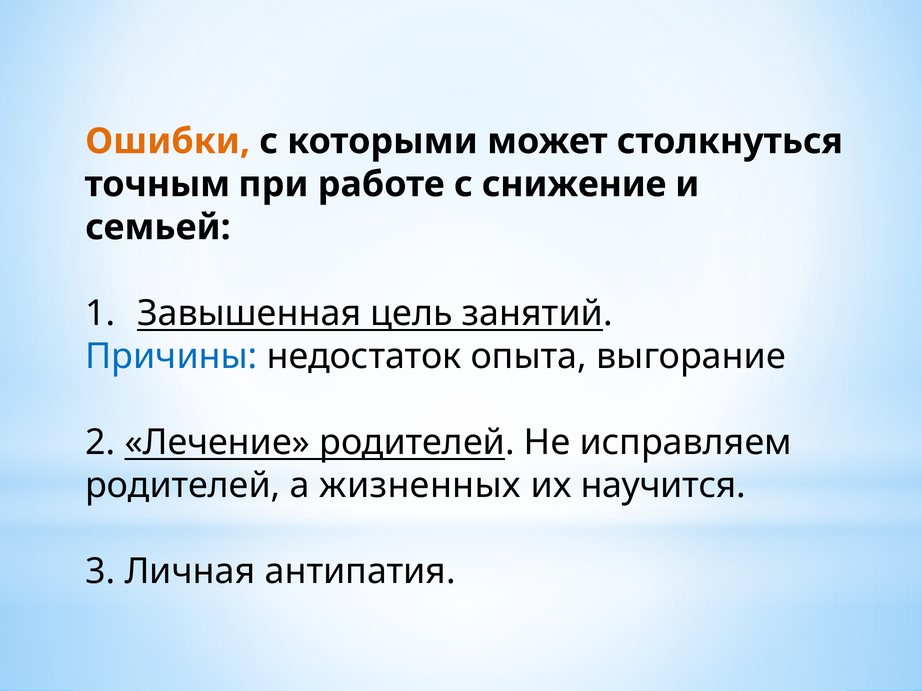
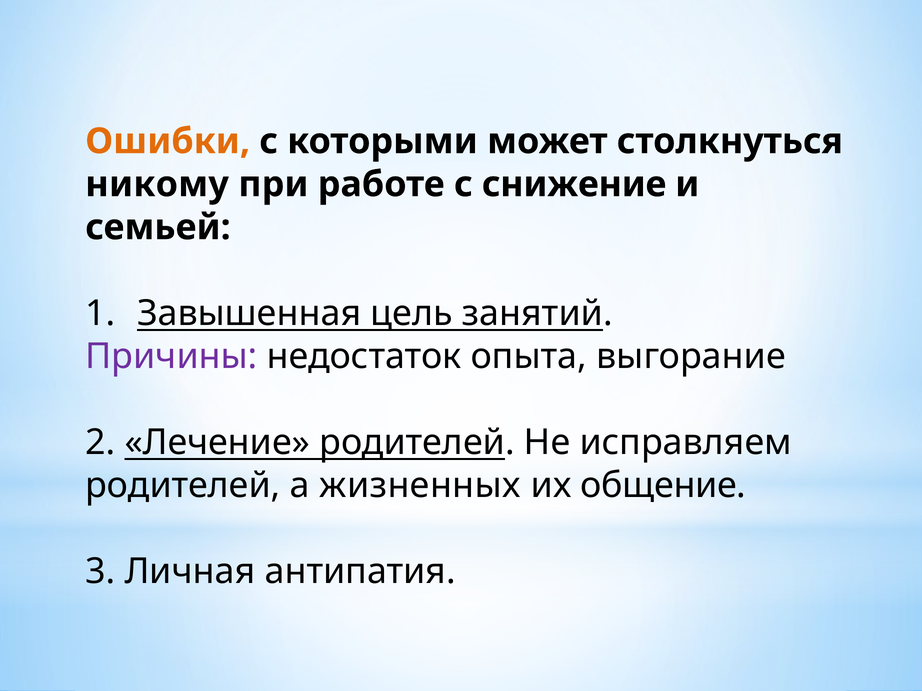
точным: точным -> никому (157, 184)
Причины colour: blue -> purple (171, 357)
научится: научится -> общение (663, 486)
